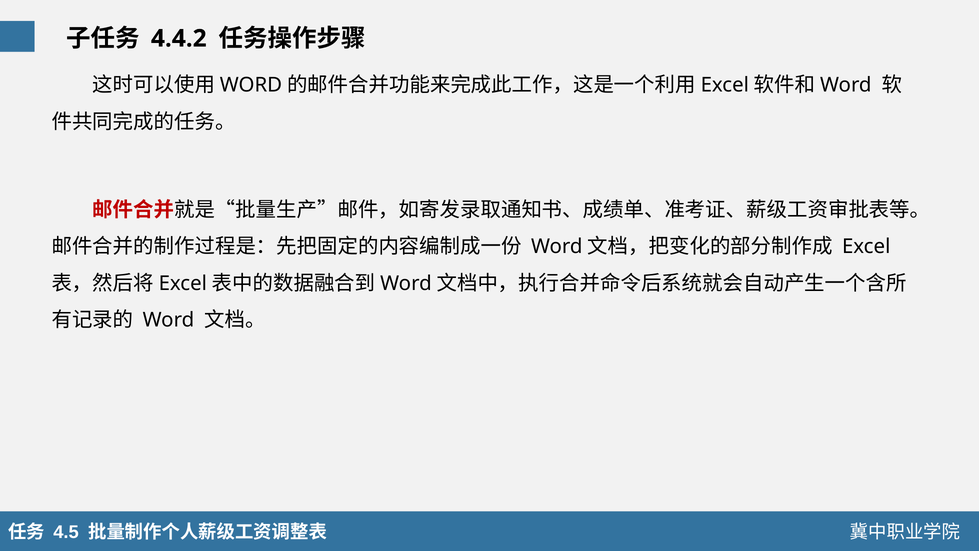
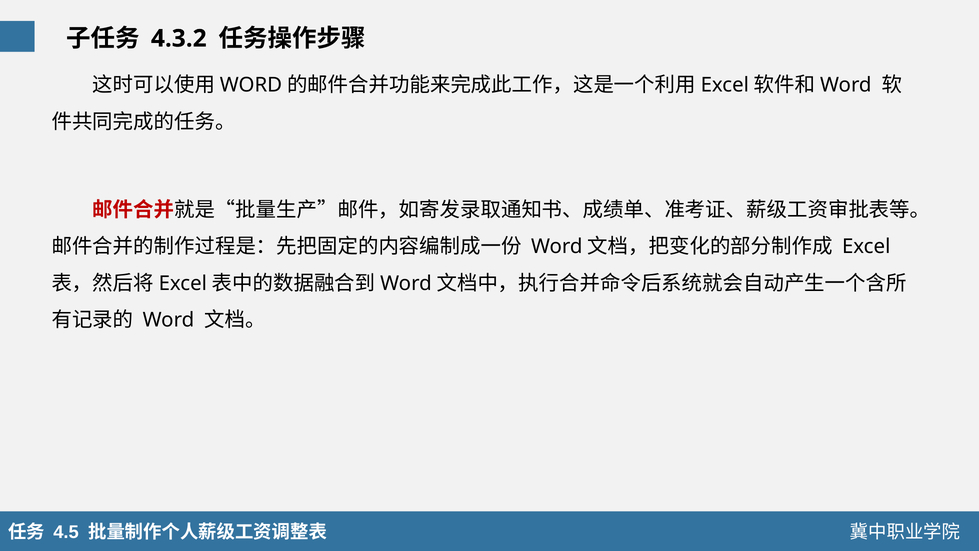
4.4.2: 4.4.2 -> 4.3.2 (179, 38)
